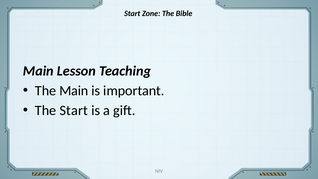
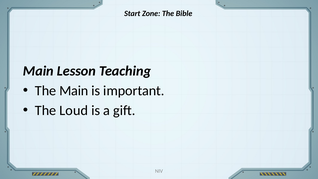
The Start: Start -> Loud (74, 110)
